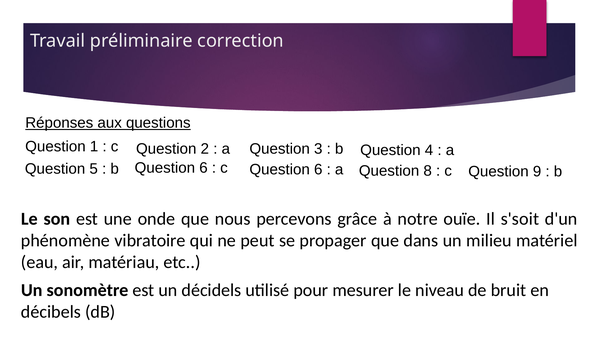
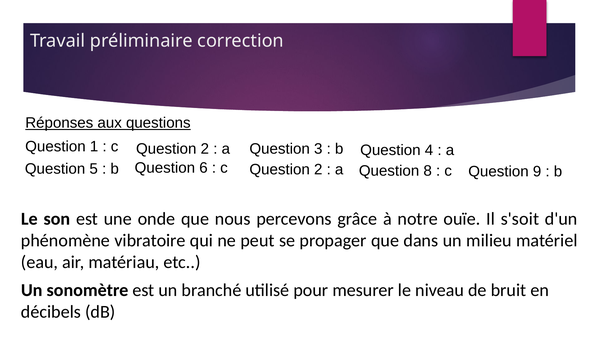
6: 6 -> 2 (318, 169)
décidels: décidels -> branché (211, 290)
